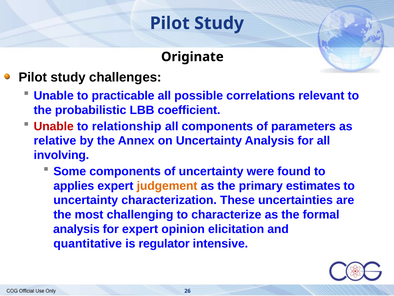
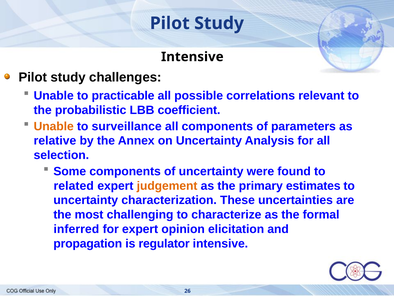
Originate: Originate -> Intensive (192, 57)
Unable colour: red -> orange (54, 126)
relationship: relationship -> surveillance (127, 126)
involving: involving -> selection (61, 155)
applies: applies -> related (74, 185)
analysis: analysis -> inferred (76, 229)
quantitative: quantitative -> propagation (88, 243)
